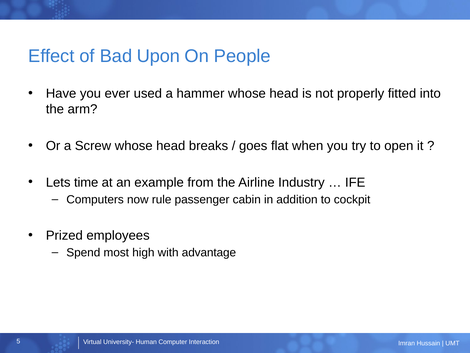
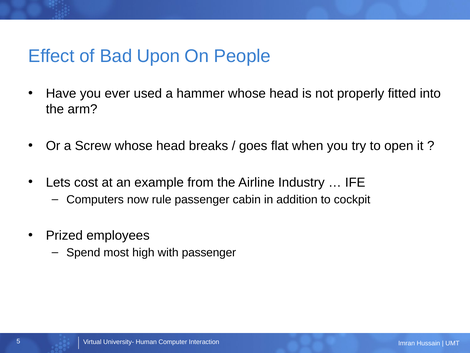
time: time -> cost (86, 182)
with advantage: advantage -> passenger (209, 252)
